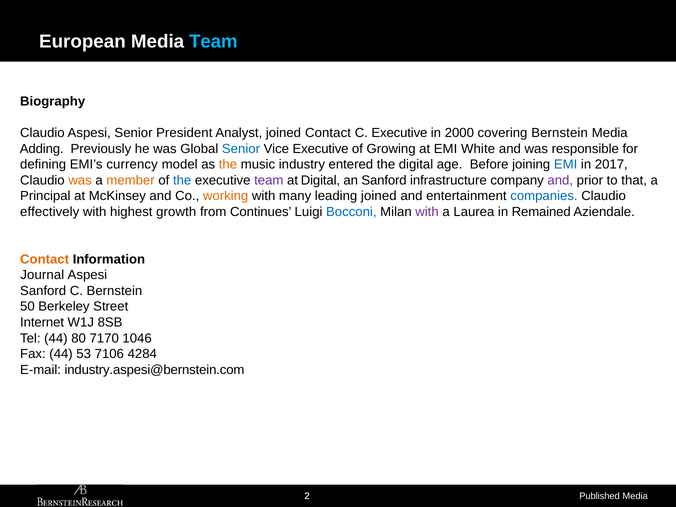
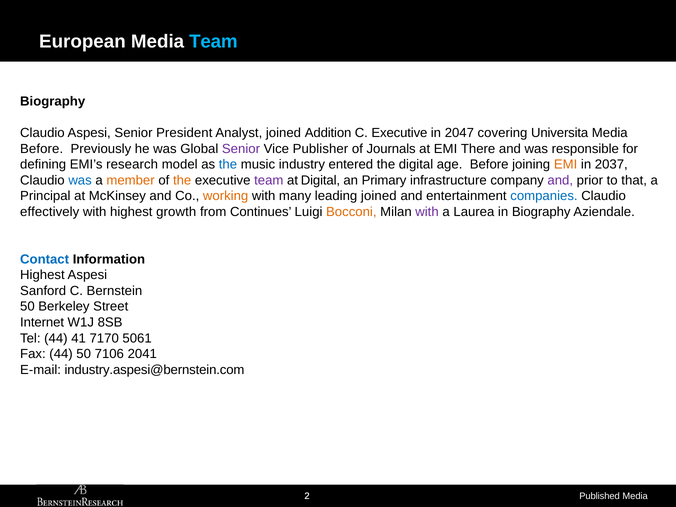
joined Contact: Contact -> Addition (328, 133)
2000: 2000 -> 2047 (459, 133)
covering Bernstein: Bernstein -> Universita (560, 133)
Adding: Adding -> Before (42, 149)
Senior colour: blue -> purple (241, 149)
Vice Executive: Executive -> Publisher (320, 149)
Growing: Growing -> Journals (391, 149)
White: White -> There (478, 149)
currency: currency -> research (132, 165)
the colour: orange -> blue (228, 165)
EMI colour: blue -> orange (566, 165)
2017: 2017 -> 2037 (611, 165)
was colour: orange -> blue (80, 180)
the colour: blue -> orange (182, 180)
an Sanford: Sanford -> Primary (384, 180)
Bocconi colour: blue -> orange (351, 212)
in Remained: Remained -> Biography (541, 212)
Contact colour: orange -> blue (45, 259)
Journal: Journal -> Highest (42, 275)
80: 80 -> 41 (79, 338)
1046: 1046 -> 5061 (137, 338)
44 53: 53 -> 50 (84, 354)
4284: 4284 -> 2041 (142, 354)
